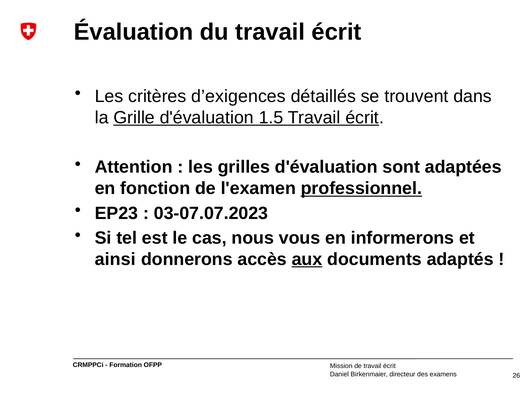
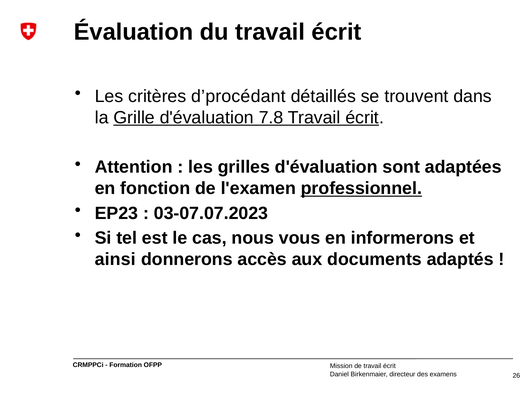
d’exigences: d’exigences -> d’procédant (238, 96)
1.5: 1.5 -> 7.8 (271, 117)
aux underline: present -> none (307, 259)
